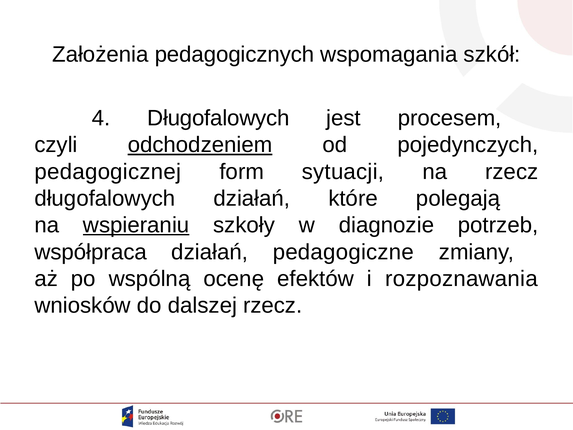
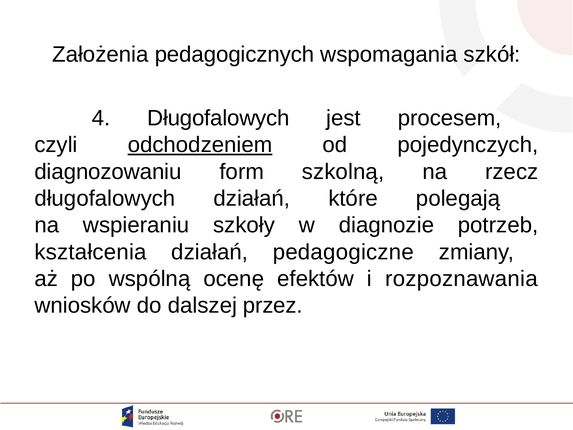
pedagogicznej: pedagogicznej -> diagnozowaniu (108, 172)
sytuacji: sytuacji -> szkolną (343, 172)
wspieraniu underline: present -> none (136, 225)
współpraca: współpraca -> kształcenia (91, 252)
dalszej rzecz: rzecz -> przez (273, 305)
